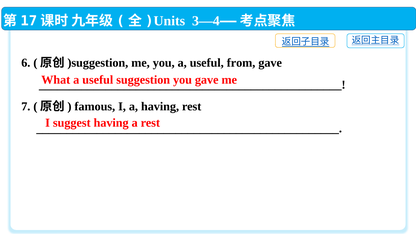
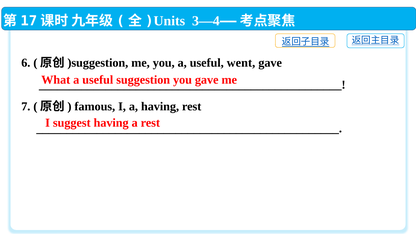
from: from -> went (241, 63)
